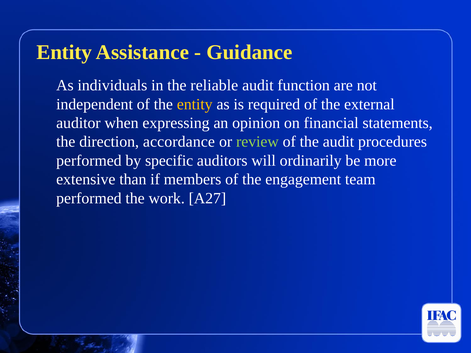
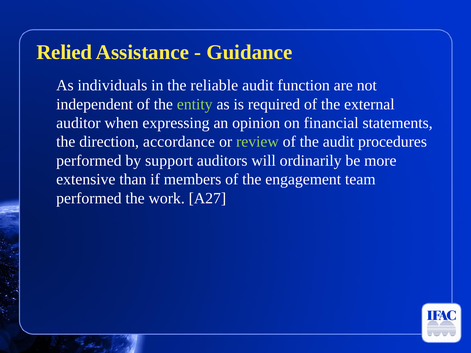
Entity: Entity -> Relied (64, 52)
entity colour: yellow -> light green (195, 104)
specific: specific -> support (169, 161)
